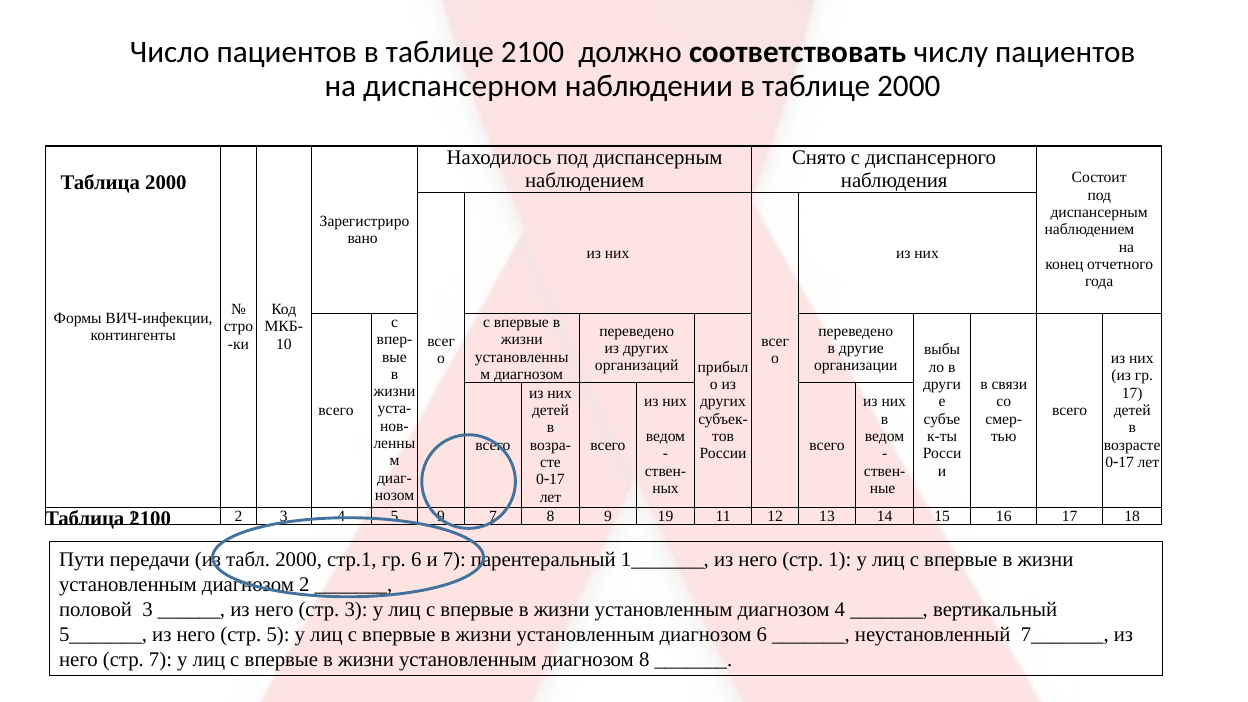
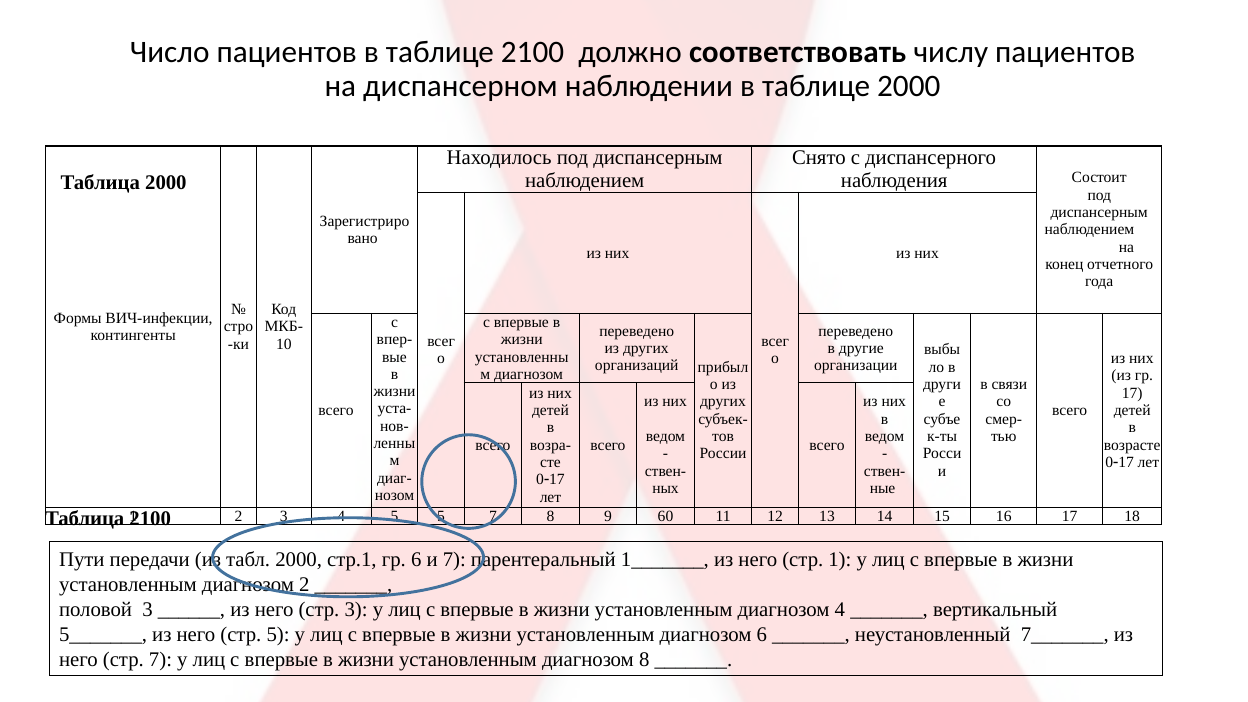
5 9: 9 -> 5 (441, 516)
19: 19 -> 60 (666, 516)
